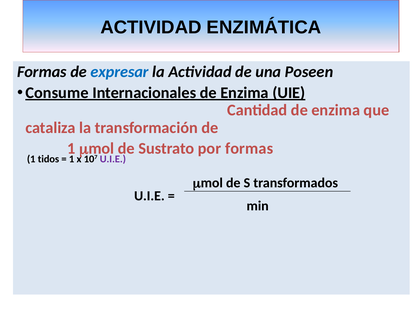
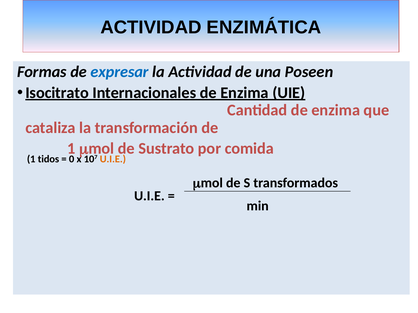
Consume: Consume -> Isocitrato (57, 93)
por formas: formas -> comida (249, 149)
1: 1 -> 0 (72, 159)
U.I.E colour: purple -> orange (113, 159)
